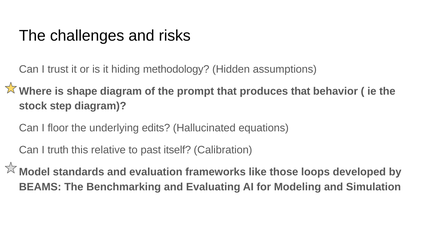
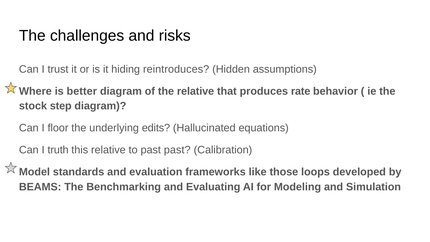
methodology: methodology -> reintroduces (176, 69)
shape: shape -> better (82, 91)
the prompt: prompt -> relative (196, 91)
produces that: that -> rate (301, 91)
past itself: itself -> past (177, 150)
